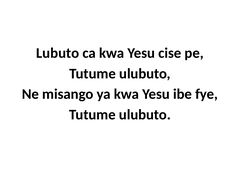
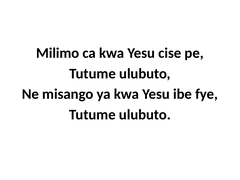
Lubuto: Lubuto -> Milimo (58, 53)
